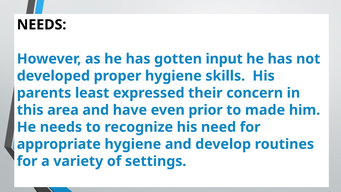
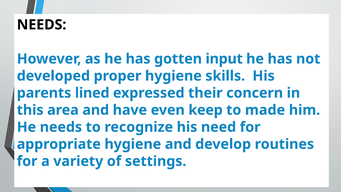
least: least -> lined (92, 93)
prior: prior -> keep (206, 110)
